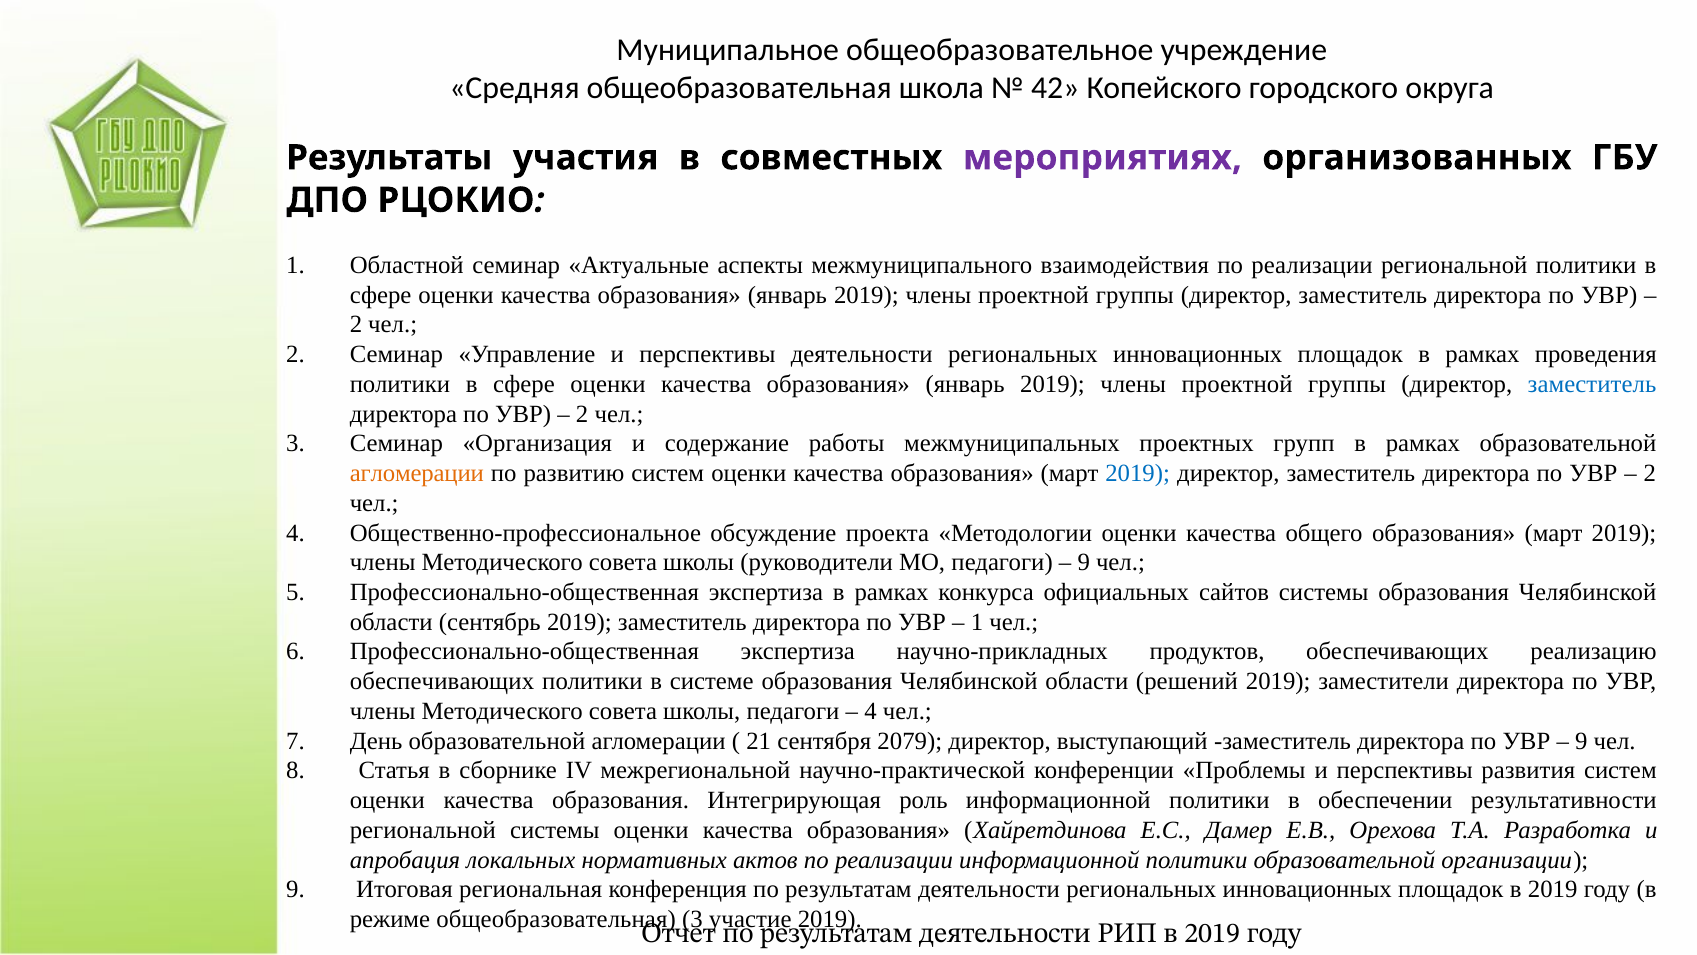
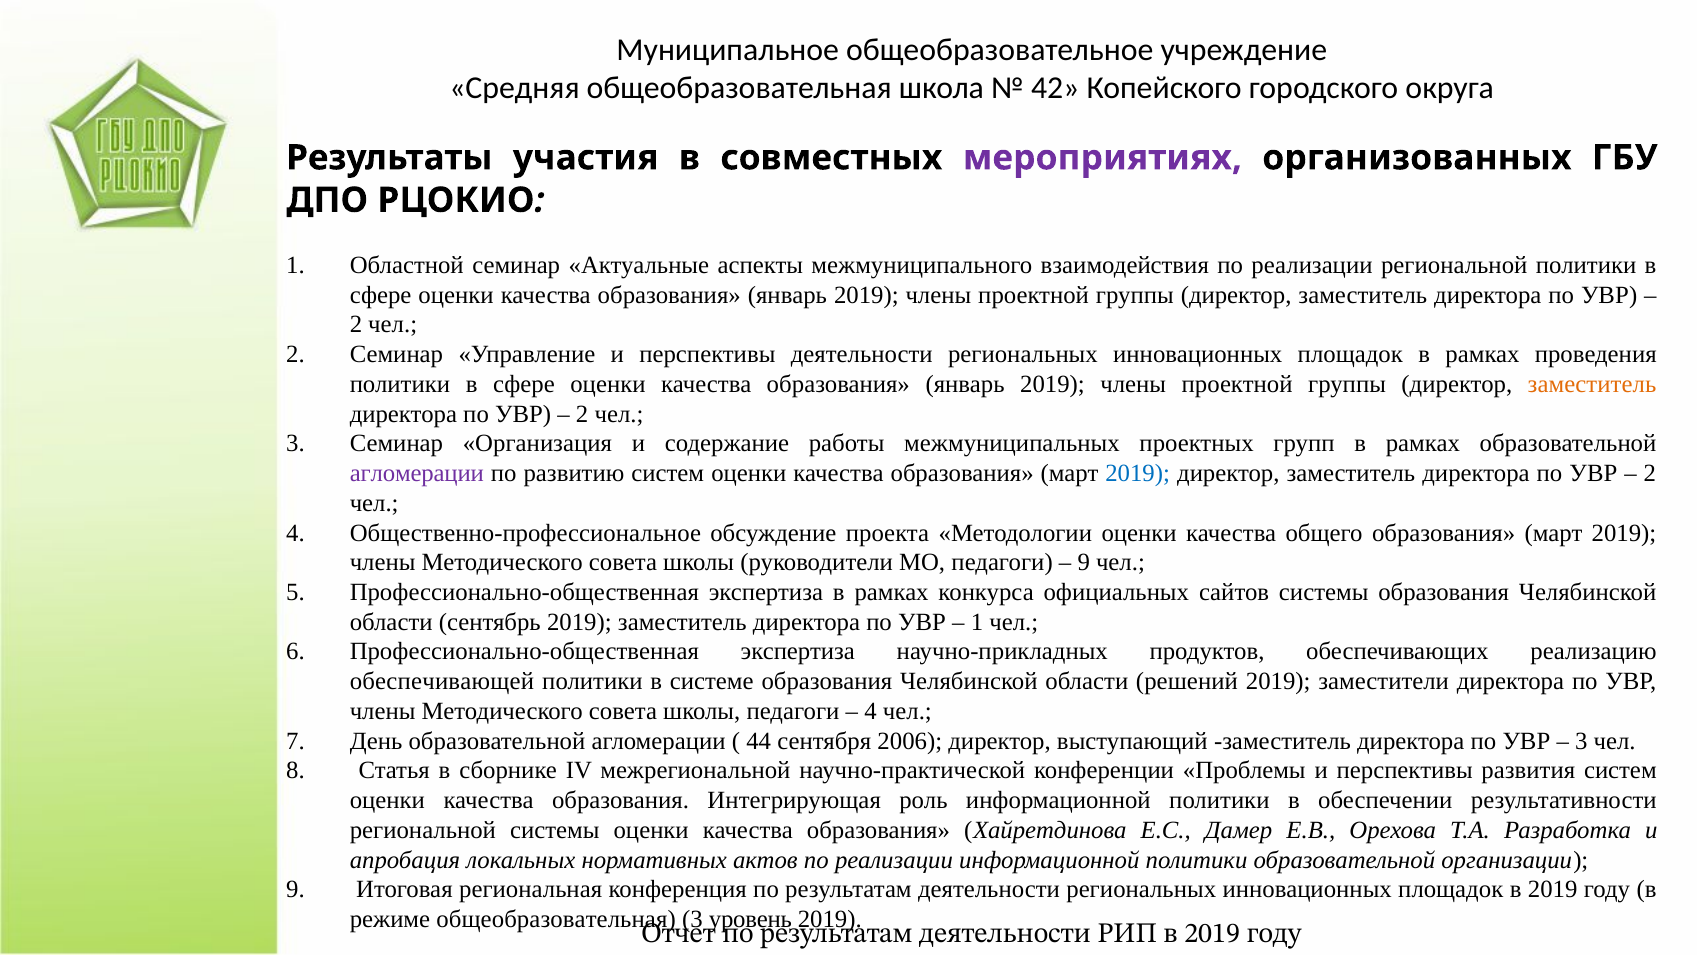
заместитель colour: blue -> orange (1592, 384)
агломерации colour: orange -> purple (417, 473)
обеспечивающих: обеспечивающих -> обеспечивающей (442, 681)
21: 21 -> 44 (759, 741)
2079: 2079 -> 2006 (910, 741)
9: 9 -> 3 (1581, 741)
участие: участие -> уровень (750, 919)
